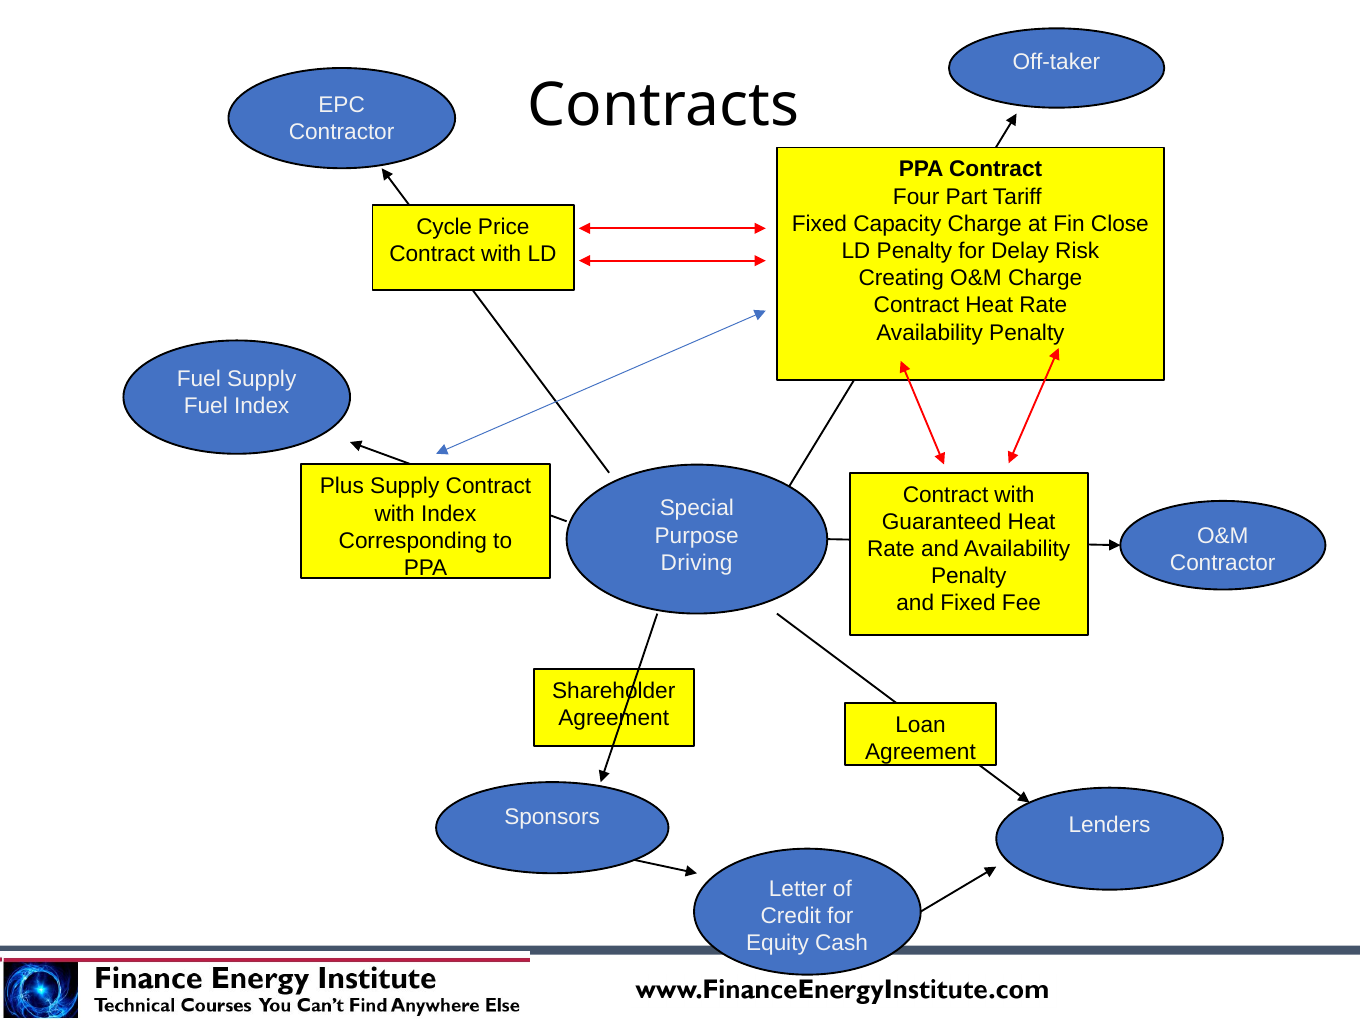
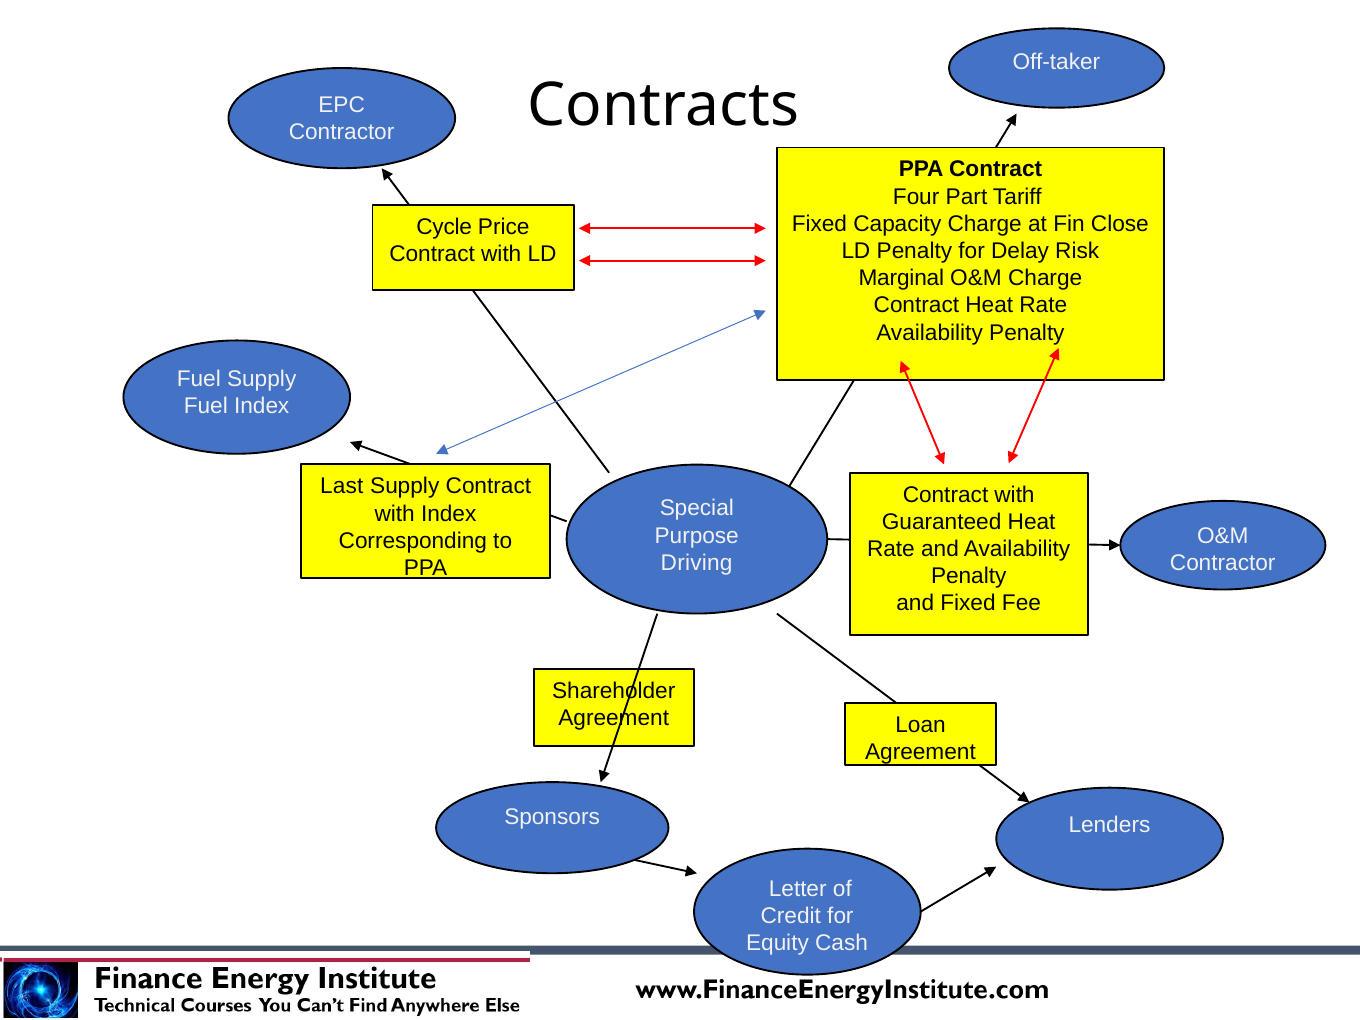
Creating: Creating -> Marginal (901, 278)
Plus: Plus -> Last (342, 486)
